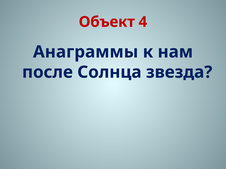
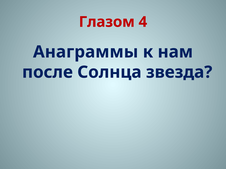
Объект: Объект -> Глазом (107, 22)
